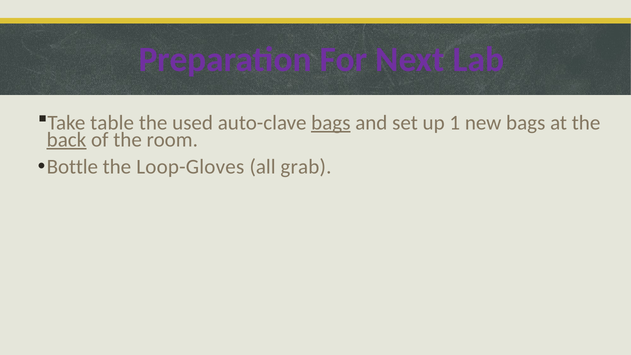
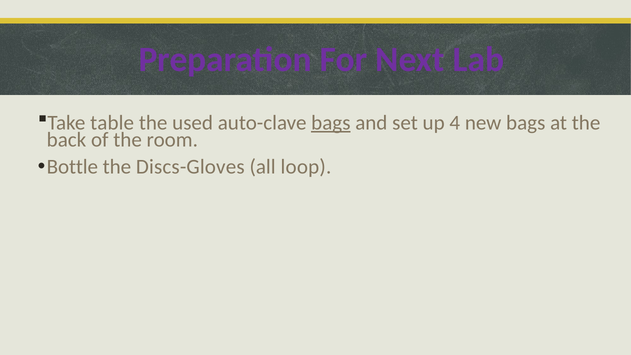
1: 1 -> 4 (455, 123)
back underline: present -> none (67, 140)
Loop-Gloves: Loop-Gloves -> Discs-Gloves (190, 167)
grab: grab -> loop (306, 167)
